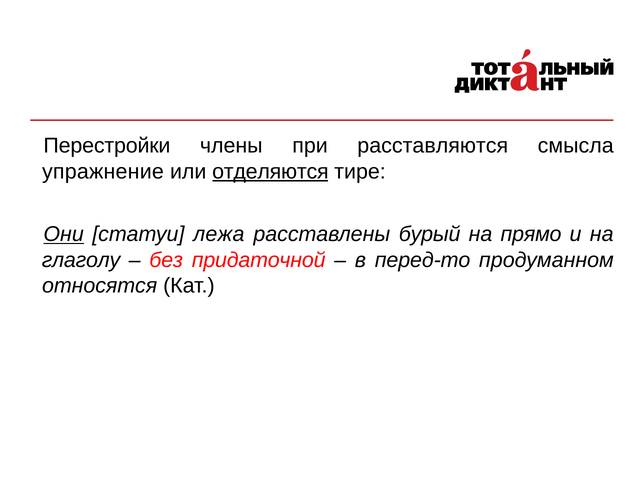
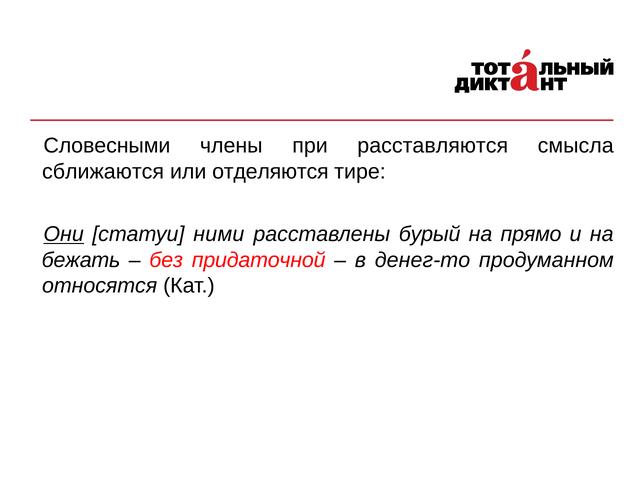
Перестройки: Перестройки -> Словесными (107, 146)
упражнение: упражнение -> сближаются (103, 172)
отделяются underline: present -> none (270, 172)
лежа: лежа -> ними (219, 235)
глаголу: глаголу -> бежать (81, 260)
перед-то: перед-то -> денег-то (422, 260)
